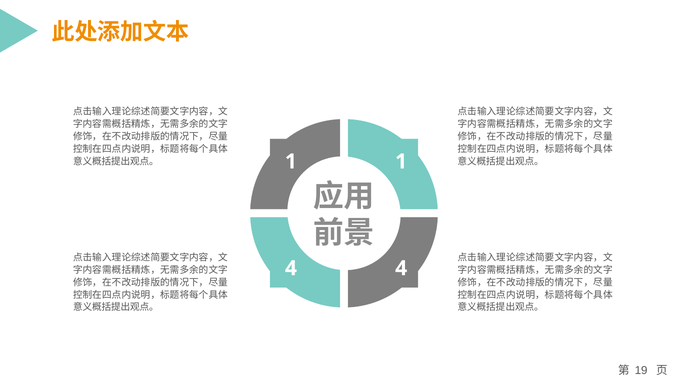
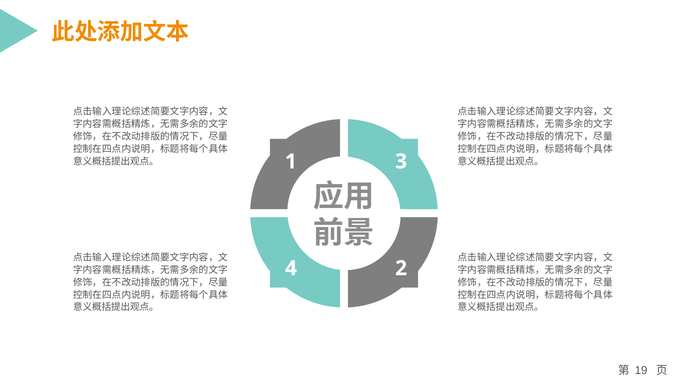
1 1: 1 -> 3 (401, 161)
4 4: 4 -> 2 (401, 268)
